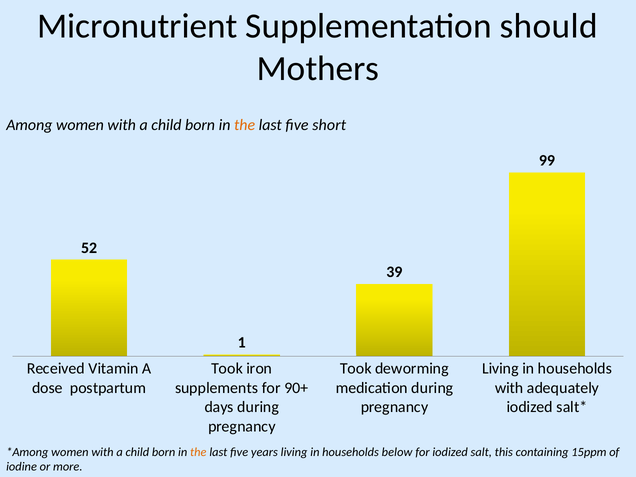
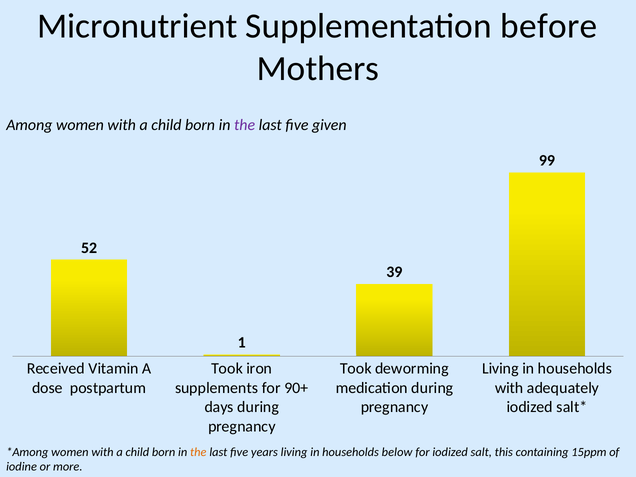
should: should -> before (549, 26)
the colour: orange -> purple (245, 125)
short: short -> given (329, 125)
